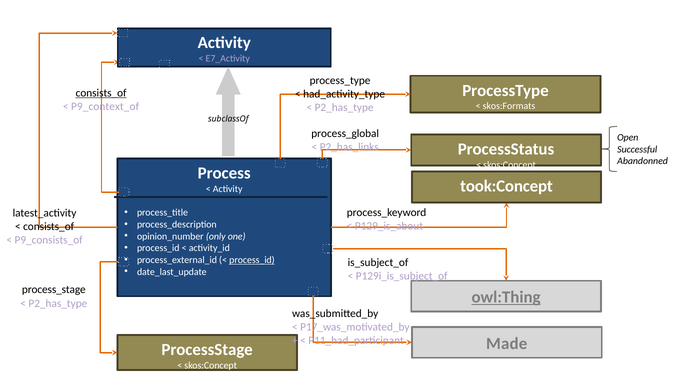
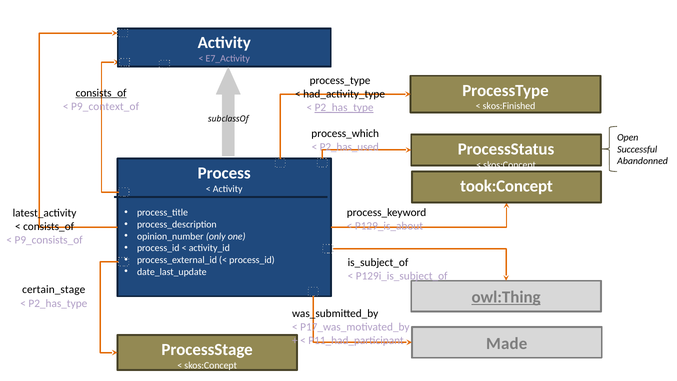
skos:Formats: skos:Formats -> skos:Finished (509, 106)
P2_has_type underline: none -> present (344, 108)
process_global: process_global -> process_which (345, 134)
P2_has_links: P2_has_links -> P2_has_used (349, 147)
process_id underline: present -> none (252, 260)
process_stage: process_stage -> certain_stage (54, 290)
